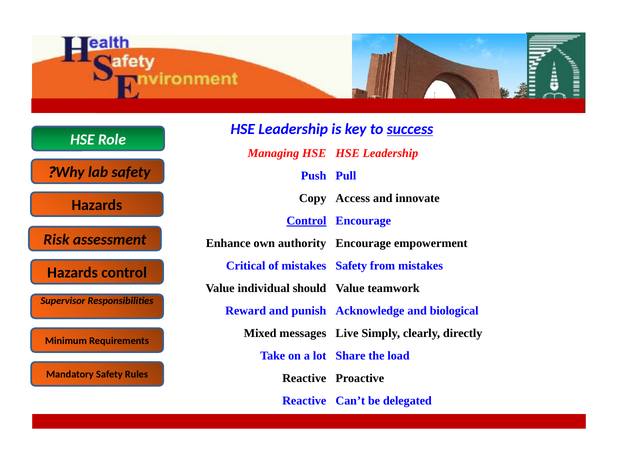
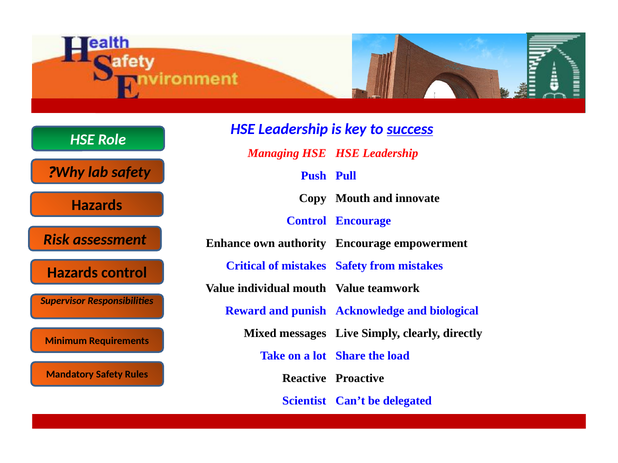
Copy Access: Access -> Mouth (353, 199)
Control underline: present -> none (306, 221)
individual should: should -> mouth (309, 289)
Reactive: Reactive -> Scientist (304, 401)
